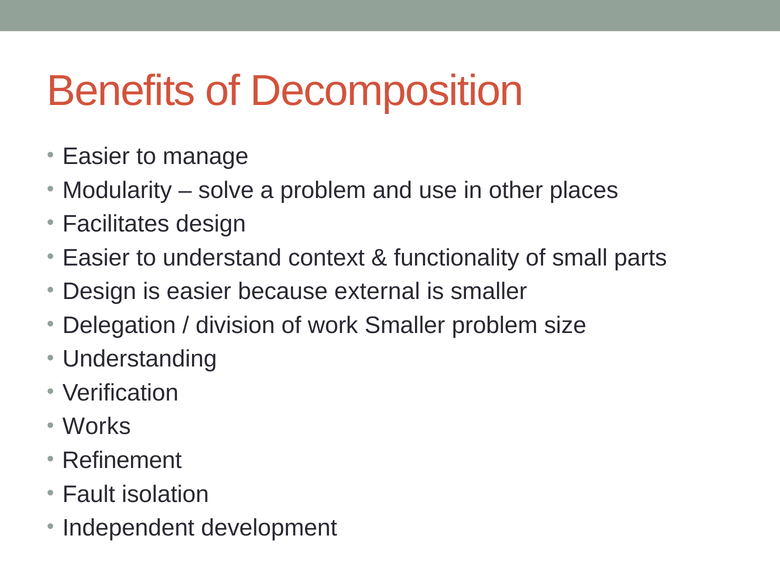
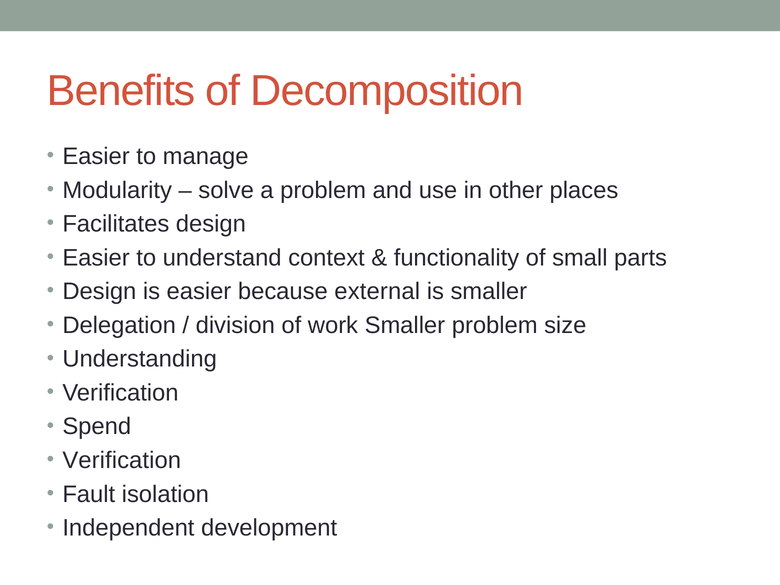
Works: Works -> Spend (97, 427)
Refinement: Refinement -> Verification (122, 460)
